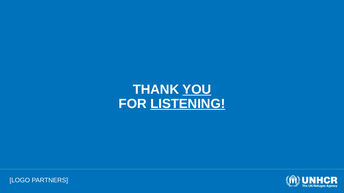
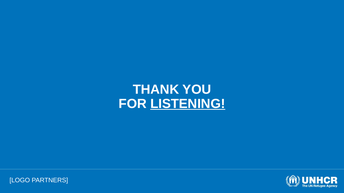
YOU underline: present -> none (197, 90)
